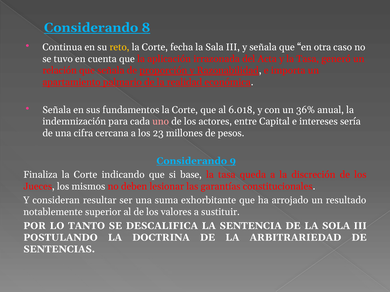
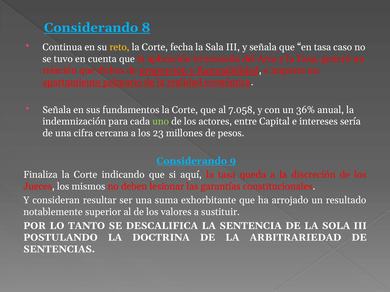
en otra: otra -> tasa (322, 47)
que señala: señala -> dichos (111, 71)
6.018: 6.018 -> 7.058 (242, 110)
uno colour: pink -> light green (161, 122)
base: base -> aquí (191, 175)
